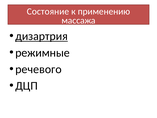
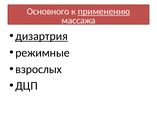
Состояние: Состояние -> Основного (48, 11)
применению underline: none -> present (104, 11)
речевого: речевого -> взрослых (39, 69)
